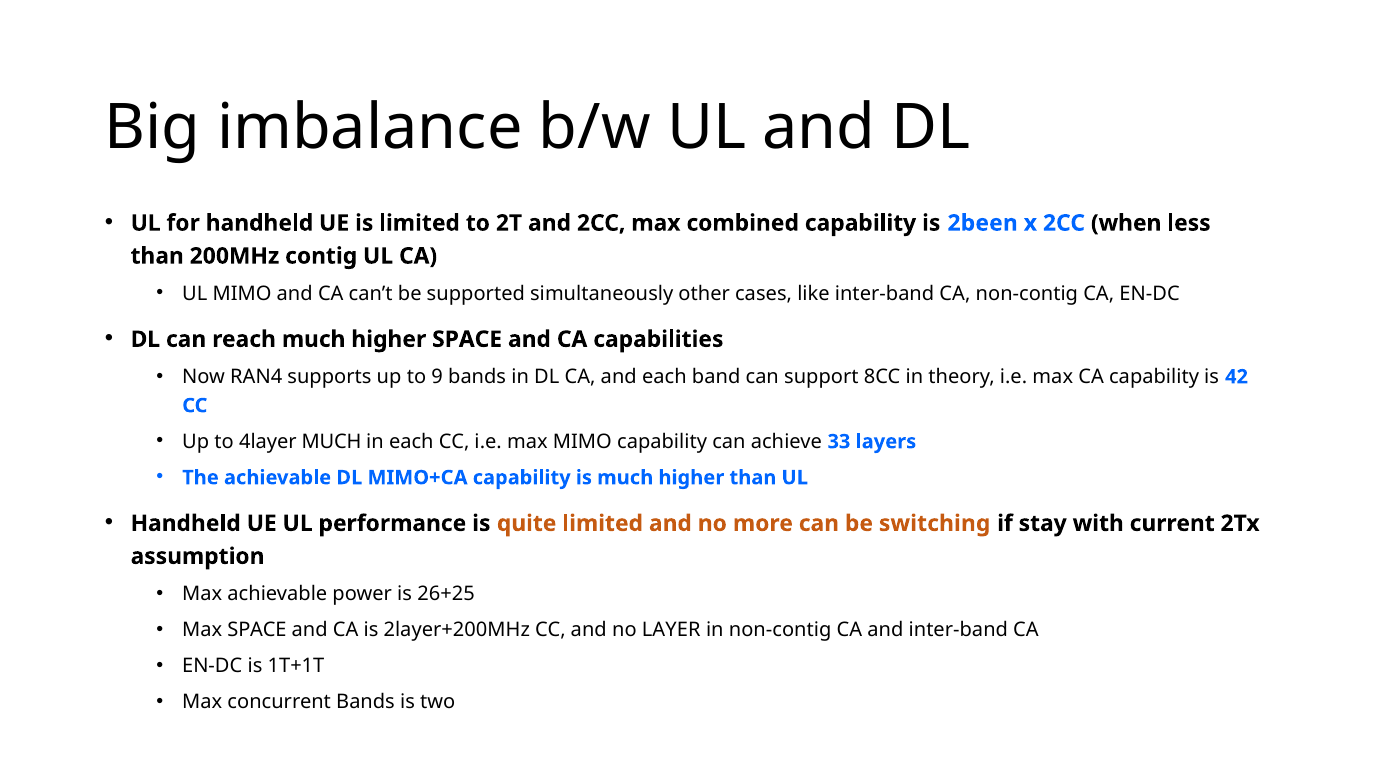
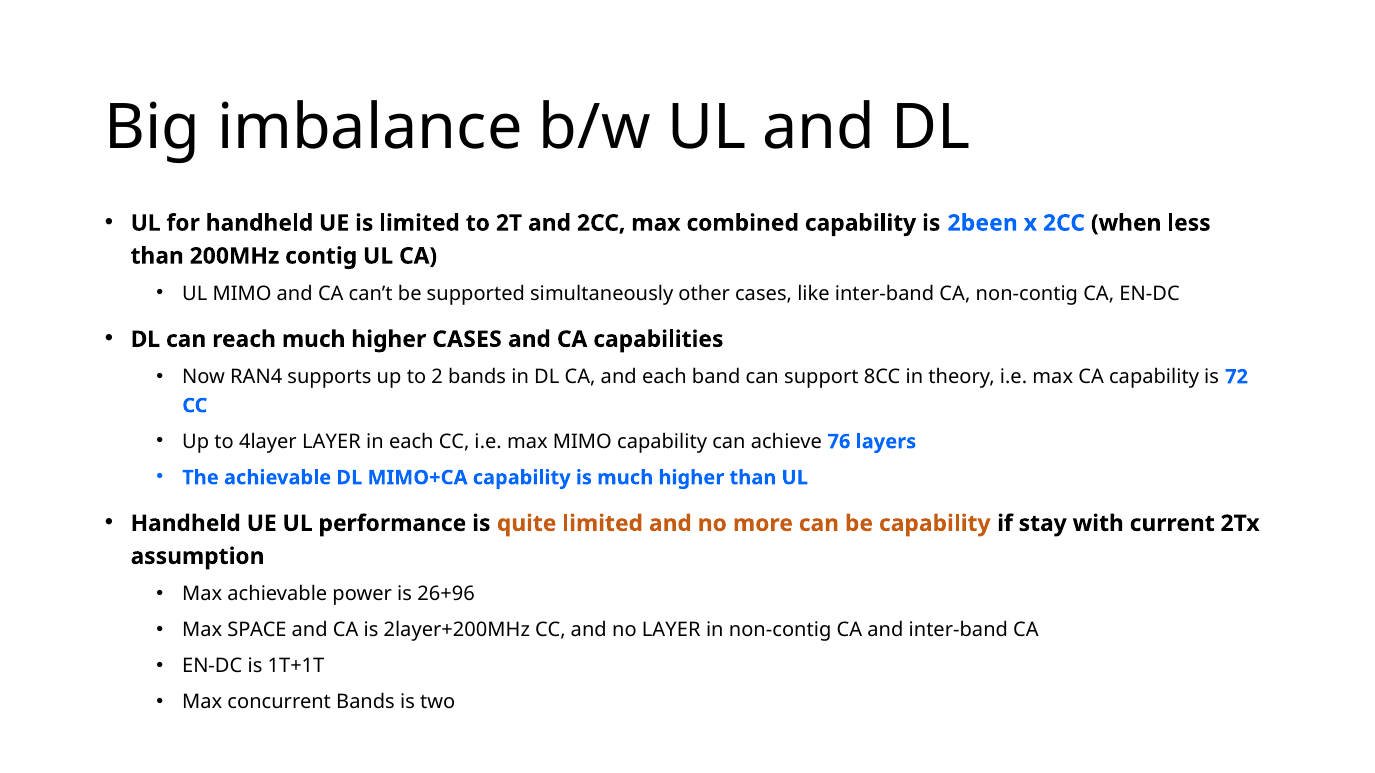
higher SPACE: SPACE -> CASES (467, 339)
9: 9 -> 2 (437, 377)
42: 42 -> 72 (1237, 377)
4layer MUCH: MUCH -> LAYER (331, 442)
33: 33 -> 76 (839, 442)
be switching: switching -> capability (935, 524)
26+25: 26+25 -> 26+96 (446, 594)
